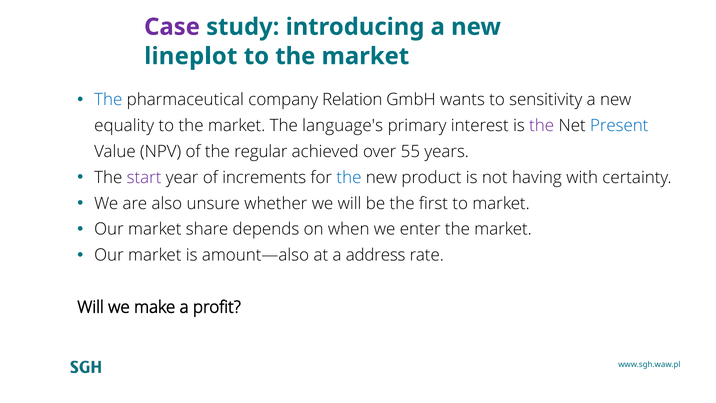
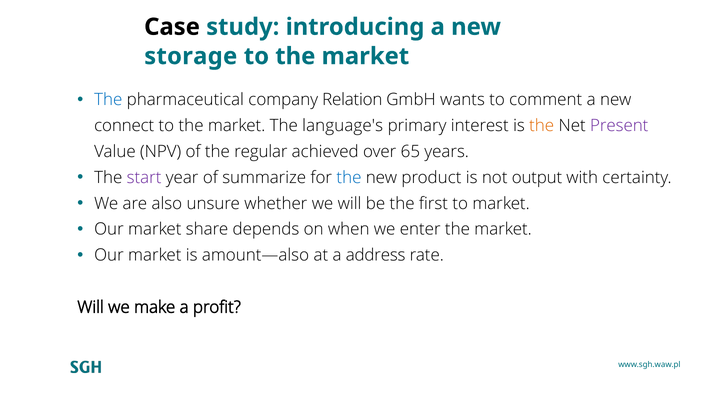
Case colour: purple -> black (172, 27)
lineplot: lineplot -> storage (191, 56)
sensitivity: sensitivity -> comment (546, 100)
equality: equality -> connect (124, 126)
the colour: purple -> orange (542, 126)
Present colour: blue -> purple (619, 126)
55: 55 -> 65 (410, 152)
increments: increments -> summarize (264, 177)
having: having -> output (537, 177)
